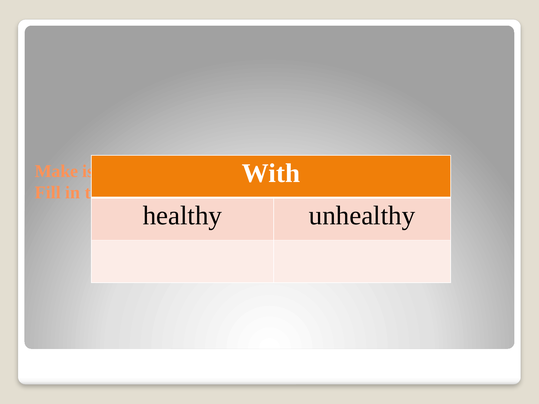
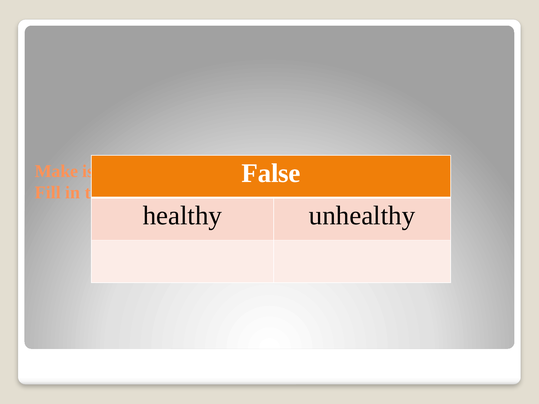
With: With -> False (271, 173)
